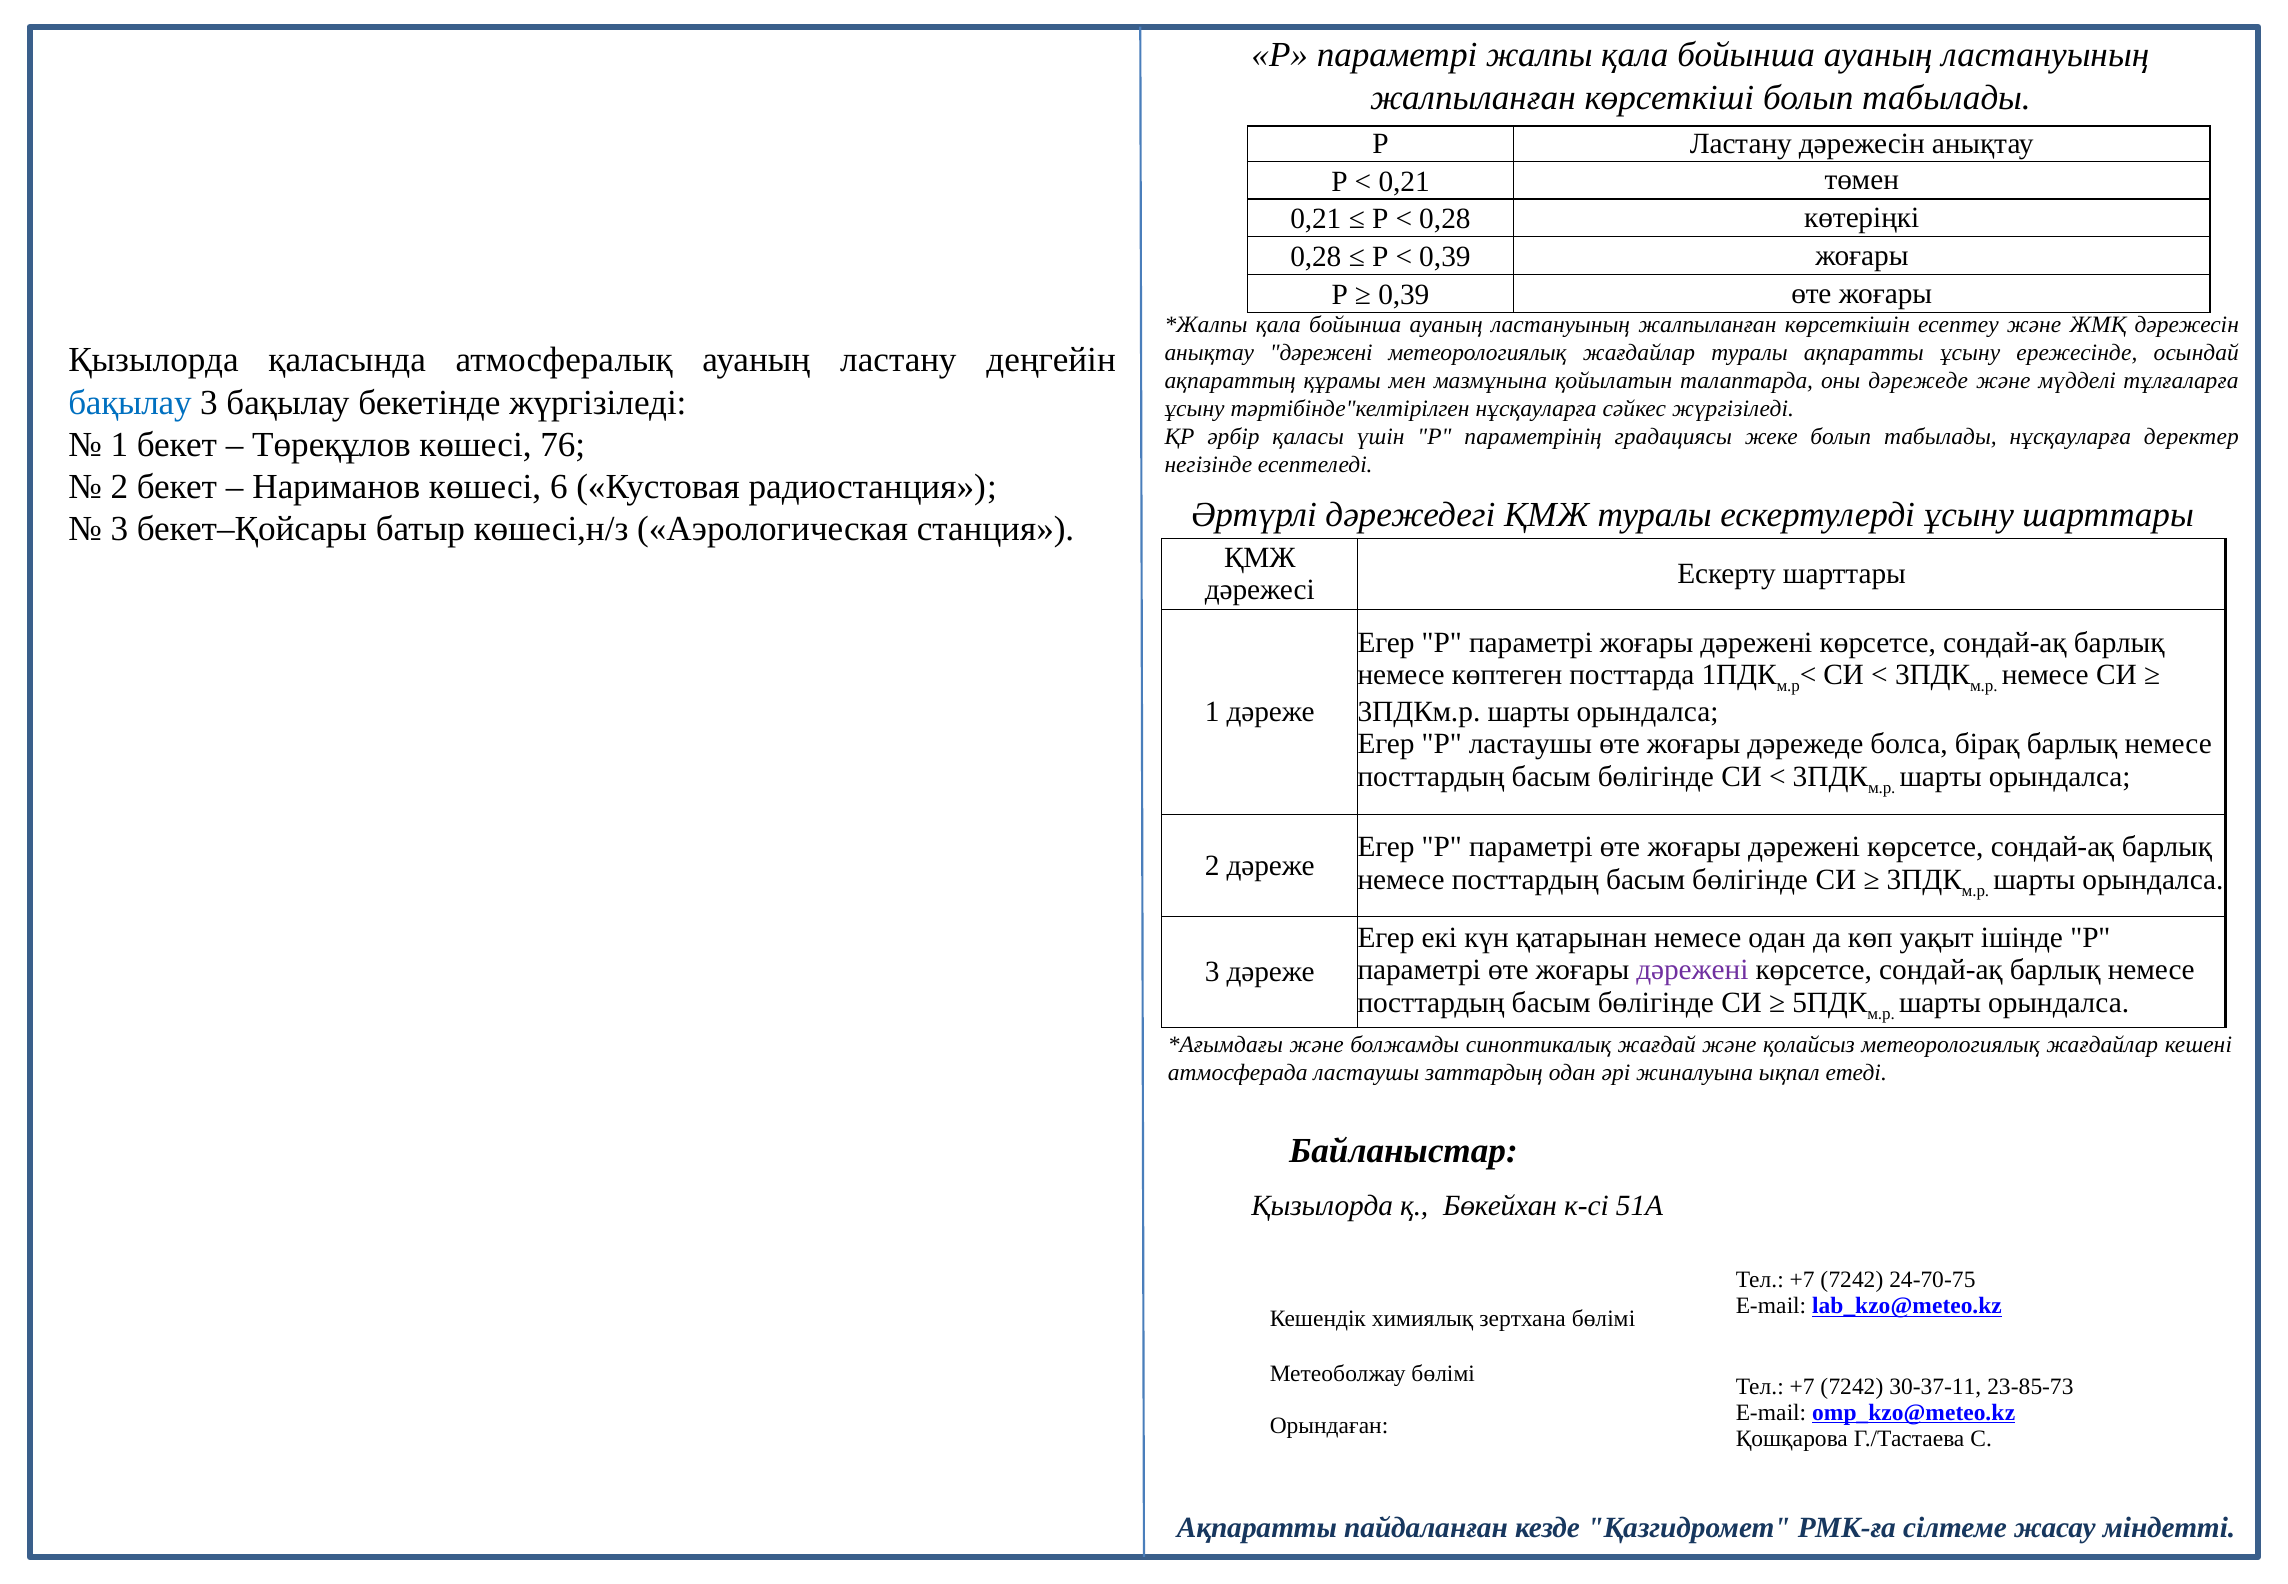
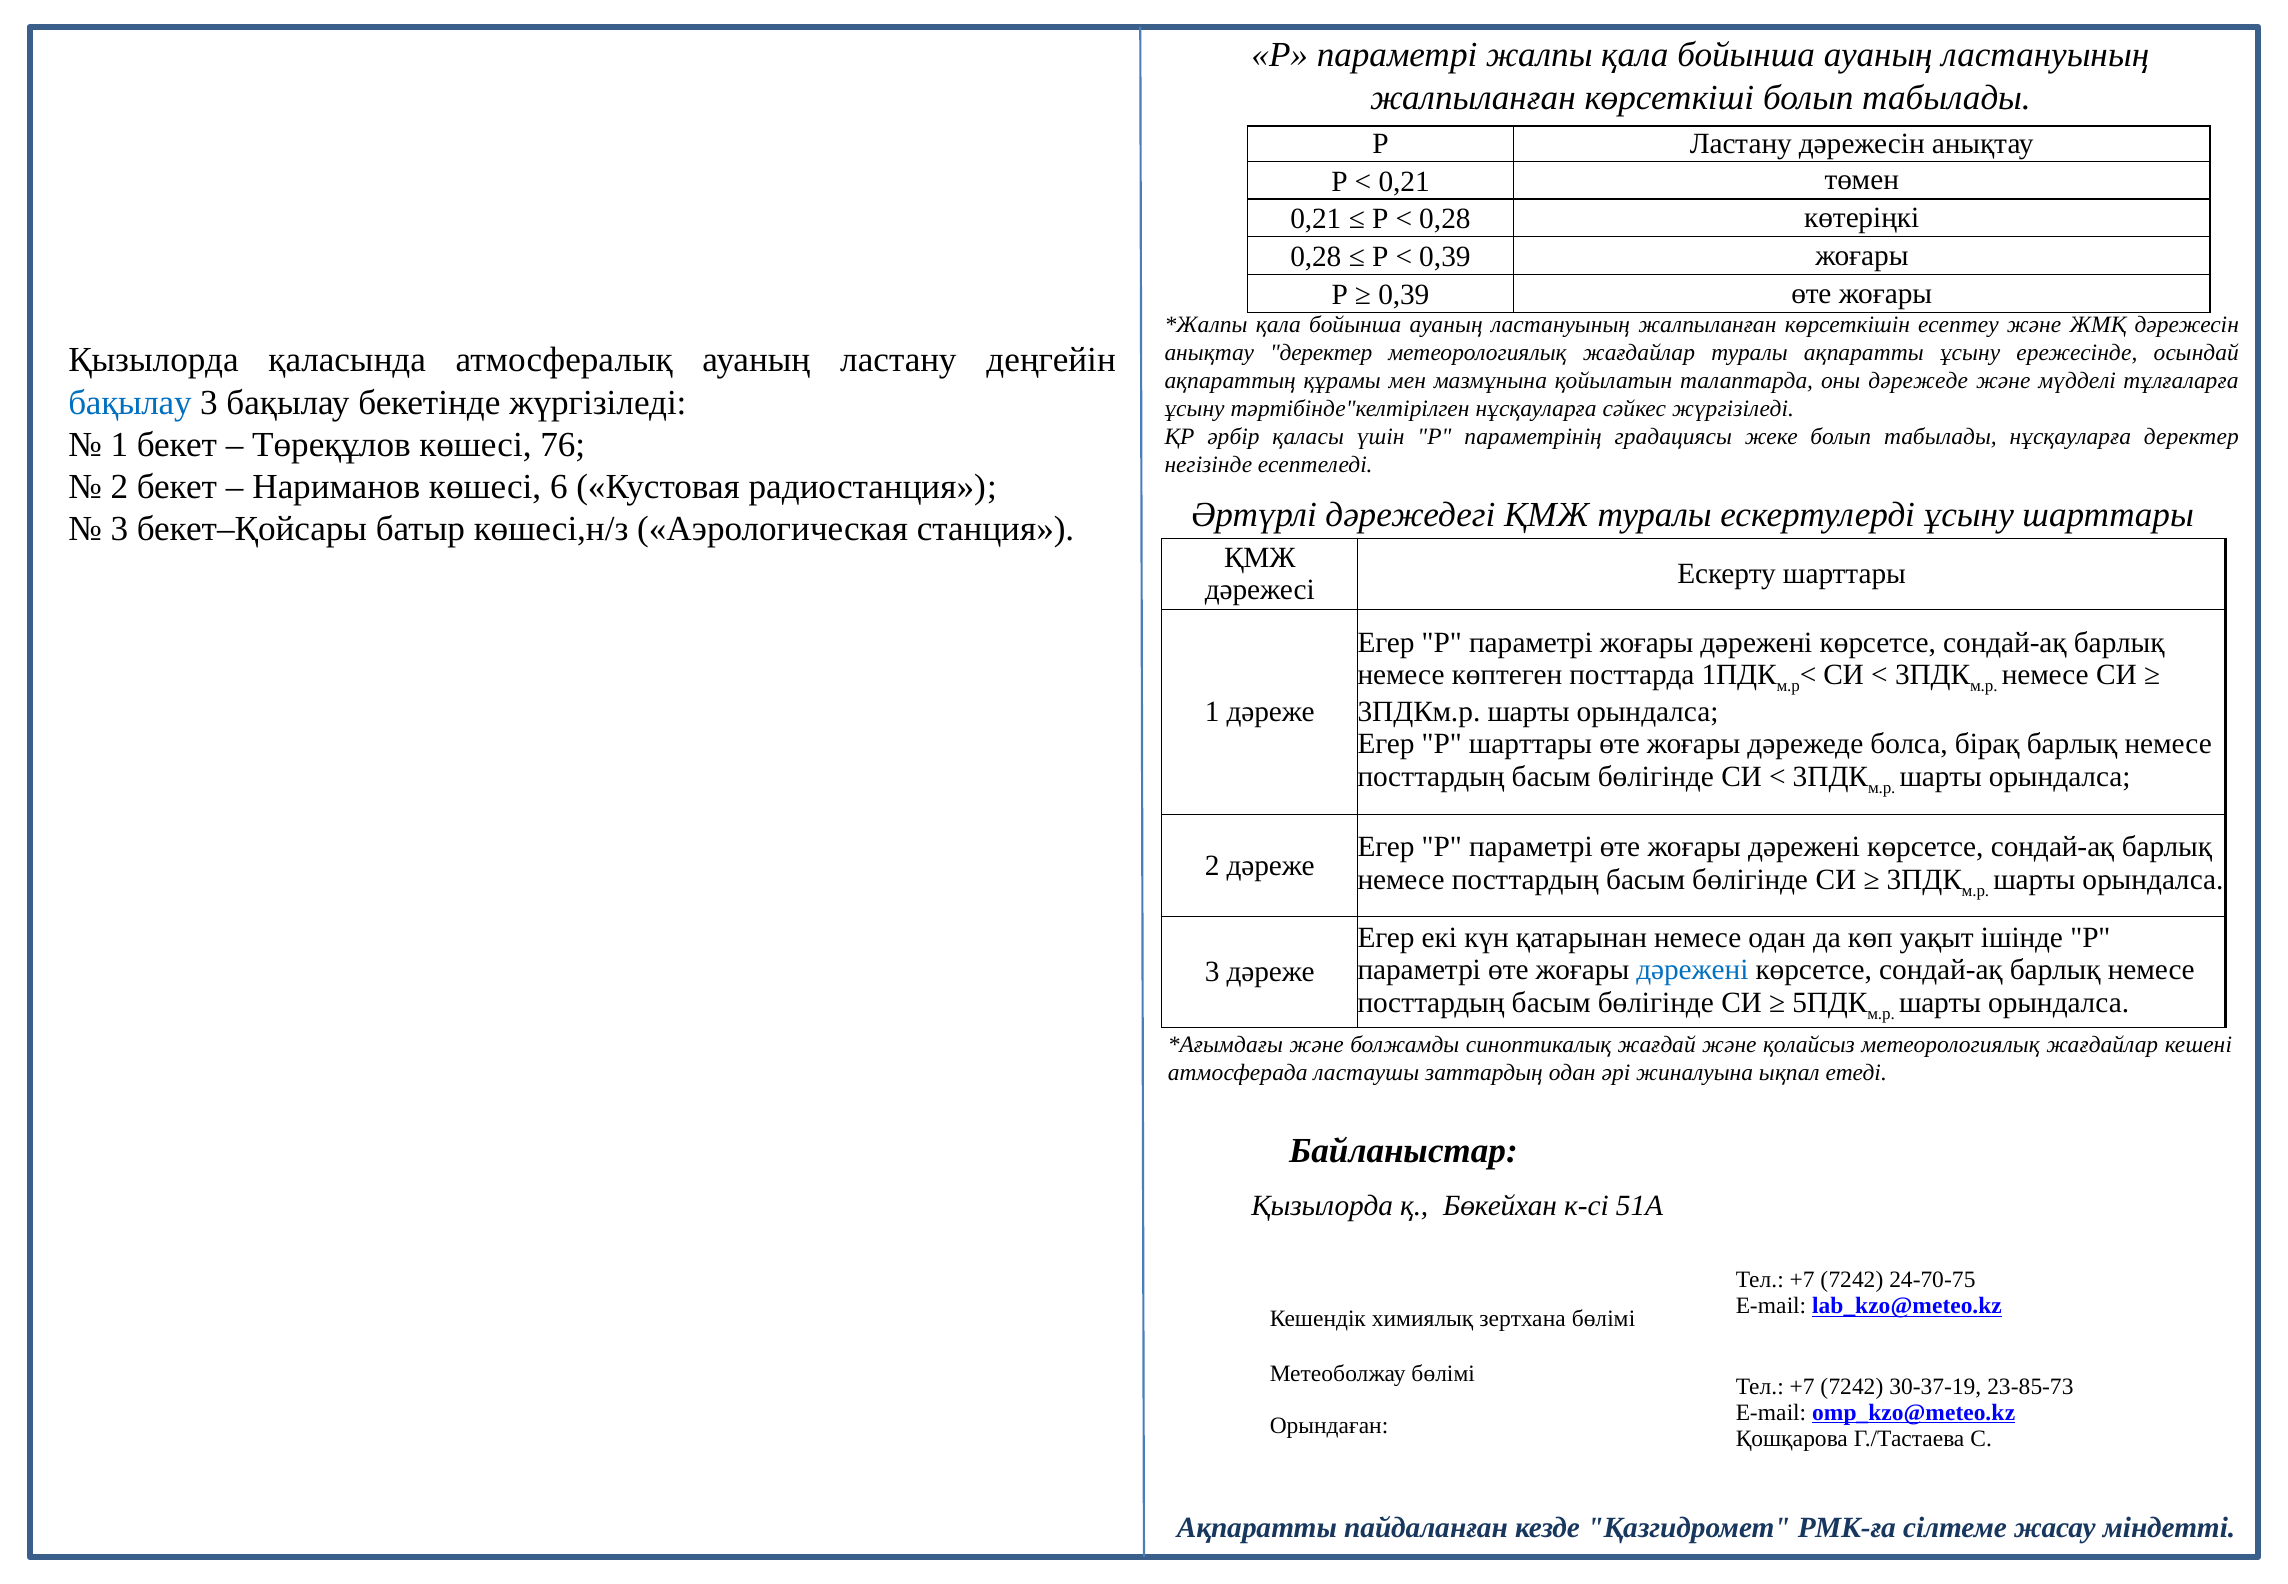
анықтау дәрежені: дәрежені -> деректер (1321, 352)
P ластаушы: ластаушы -> шарттары (1530, 744)
дәрежені colour: purple -> blue (1692, 970)
30-37-11: 30-37-11 -> 30-37-19 (1935, 1386)
